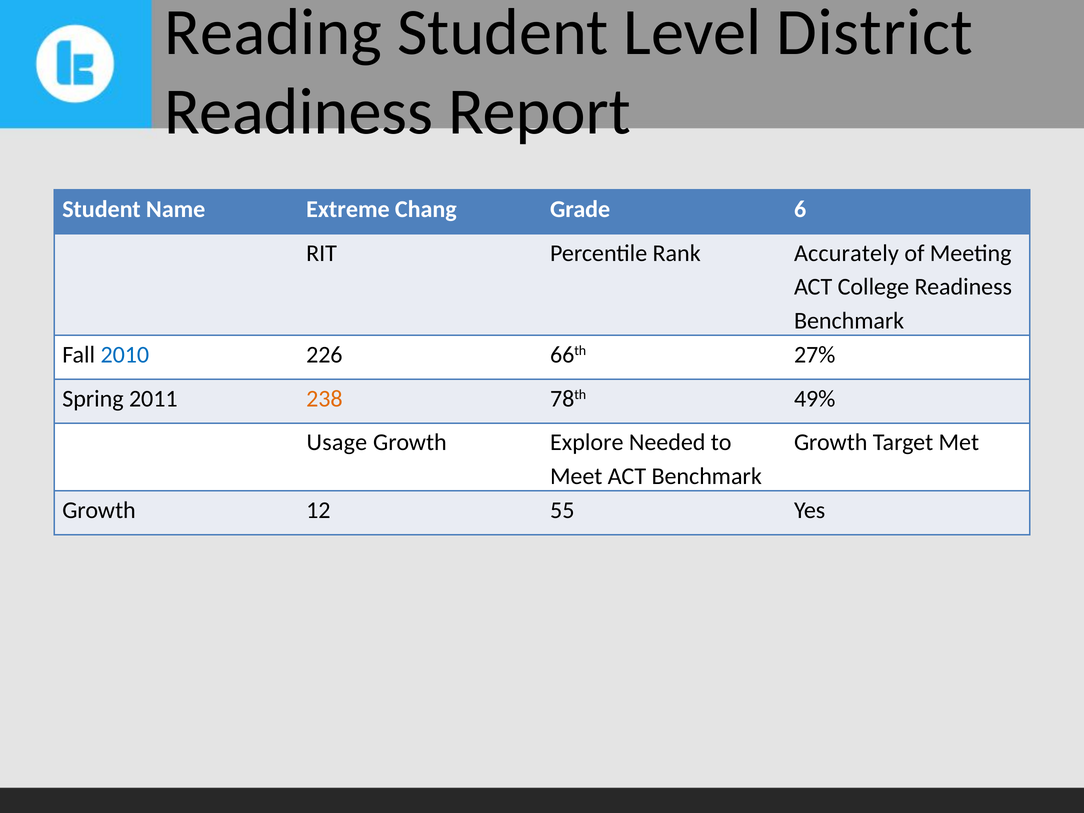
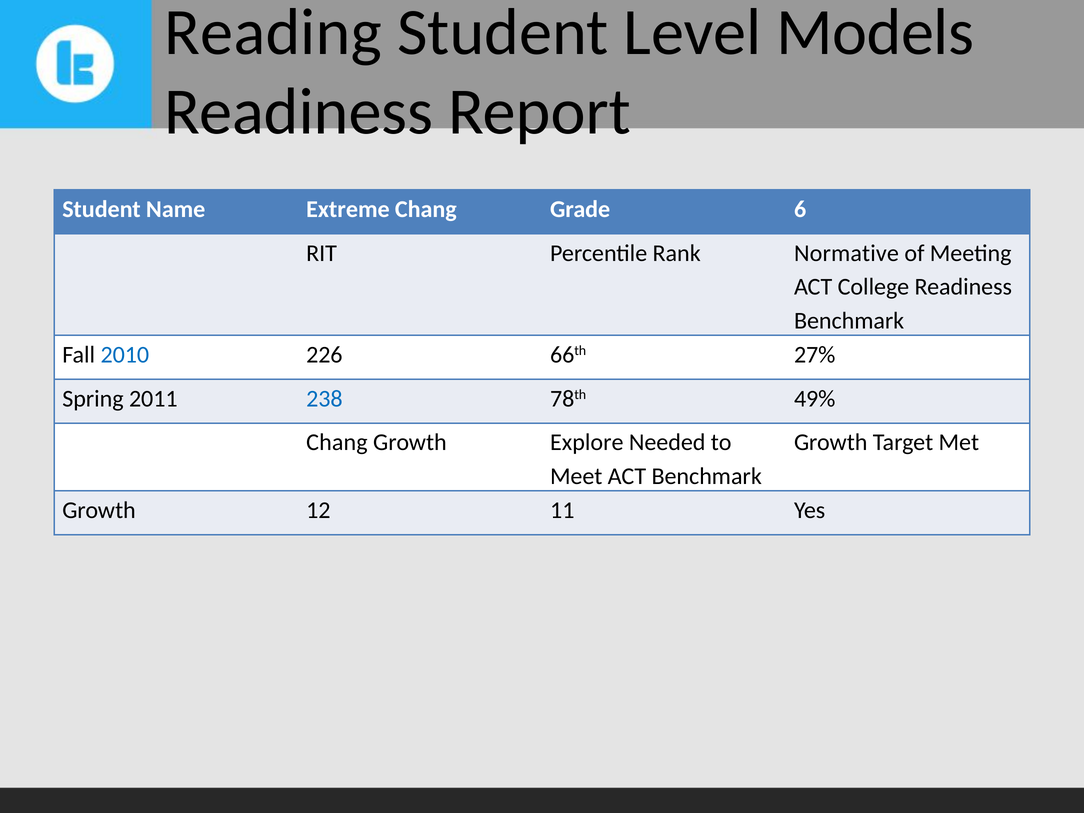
District: District -> Models (875, 33)
Accurately: Accurately -> Normative (846, 253)
238 colour: orange -> blue (324, 399)
Usage: Usage -> Chang (337, 443)
55: 55 -> 11 (562, 510)
